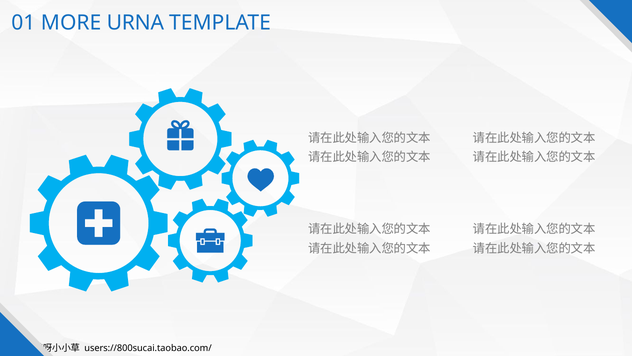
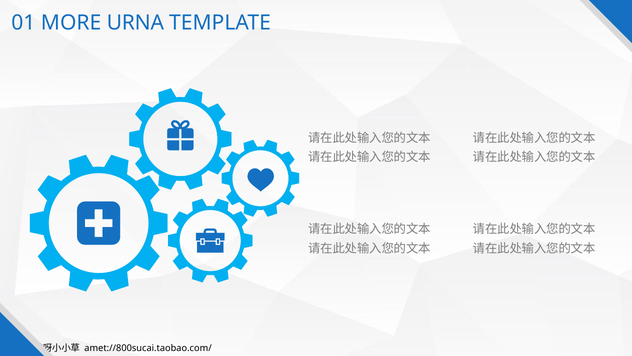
users://800sucai.taobao.com/: users://800sucai.taobao.com/ -> amet://800sucai.taobao.com/ (148, 348)
